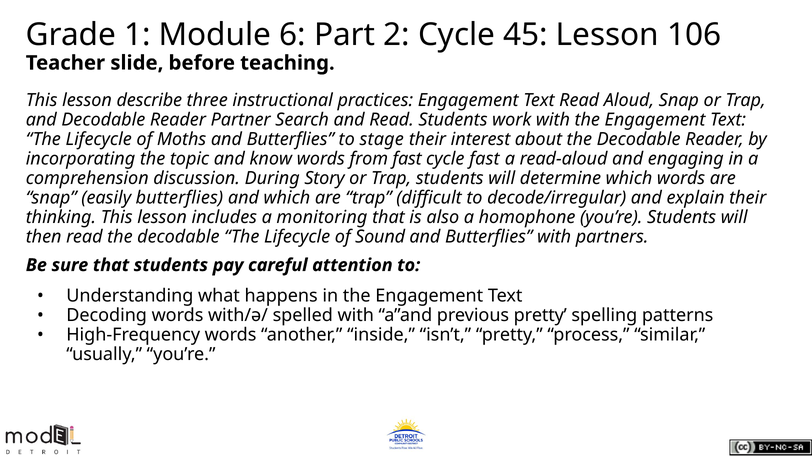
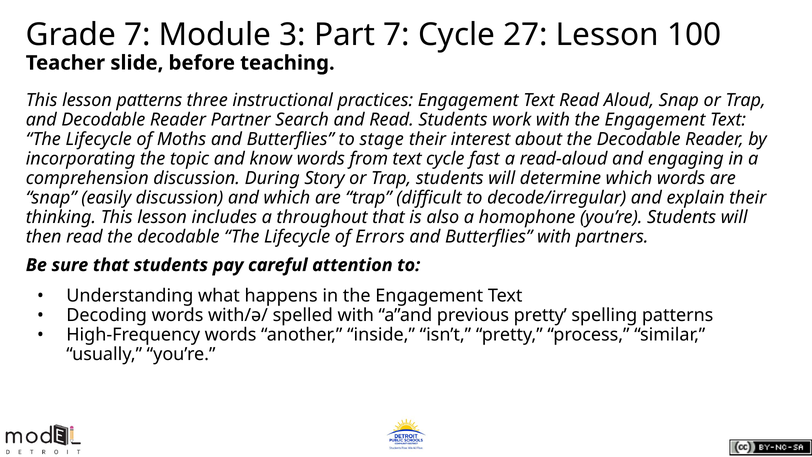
Grade 1: 1 -> 7 (137, 35)
6: 6 -> 3 (293, 35)
Part 2: 2 -> 7 (397, 35)
45: 45 -> 27 (526, 35)
106: 106 -> 100 (694, 35)
lesson describe: describe -> patterns (149, 100)
from fast: fast -> text (407, 159)
easily butterflies: butterflies -> discussion (180, 198)
monitoring: monitoring -> throughout (322, 217)
Sound: Sound -> Errors (380, 237)
